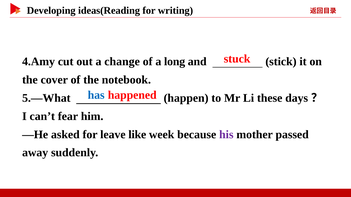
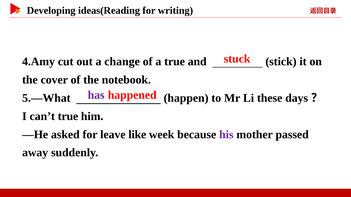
a long: long -> true (175, 62)
has colour: blue -> purple (96, 95)
can’t fear: fear -> true (68, 116)
